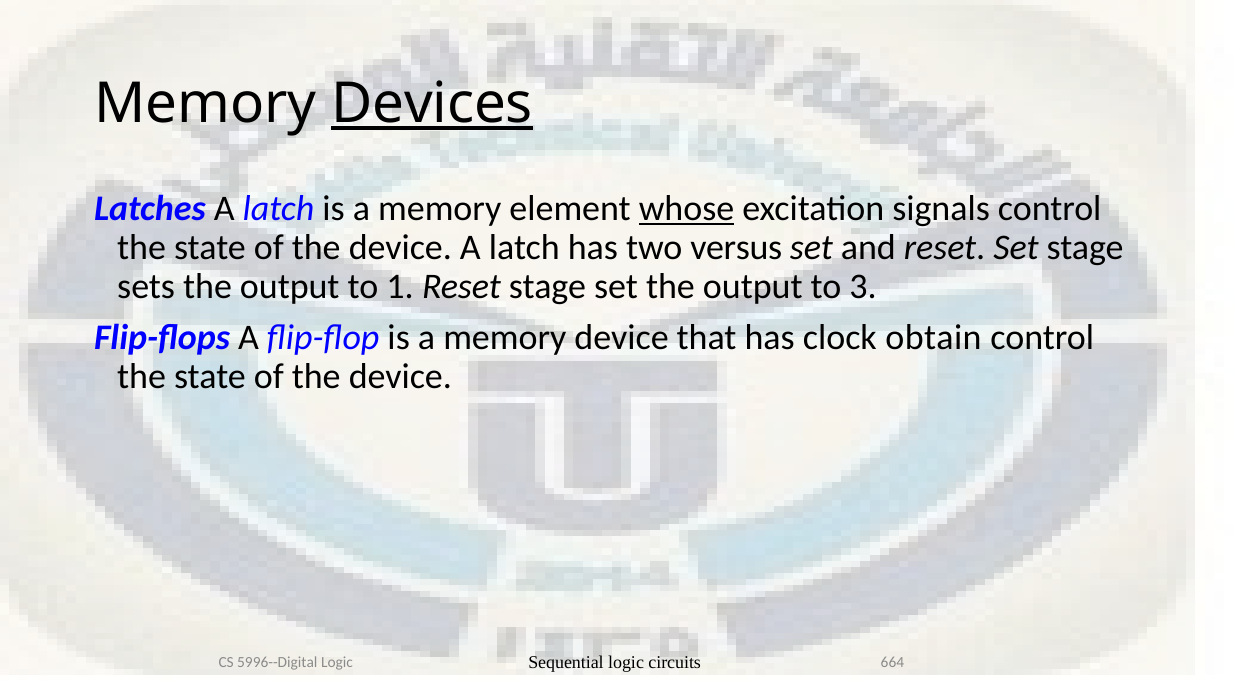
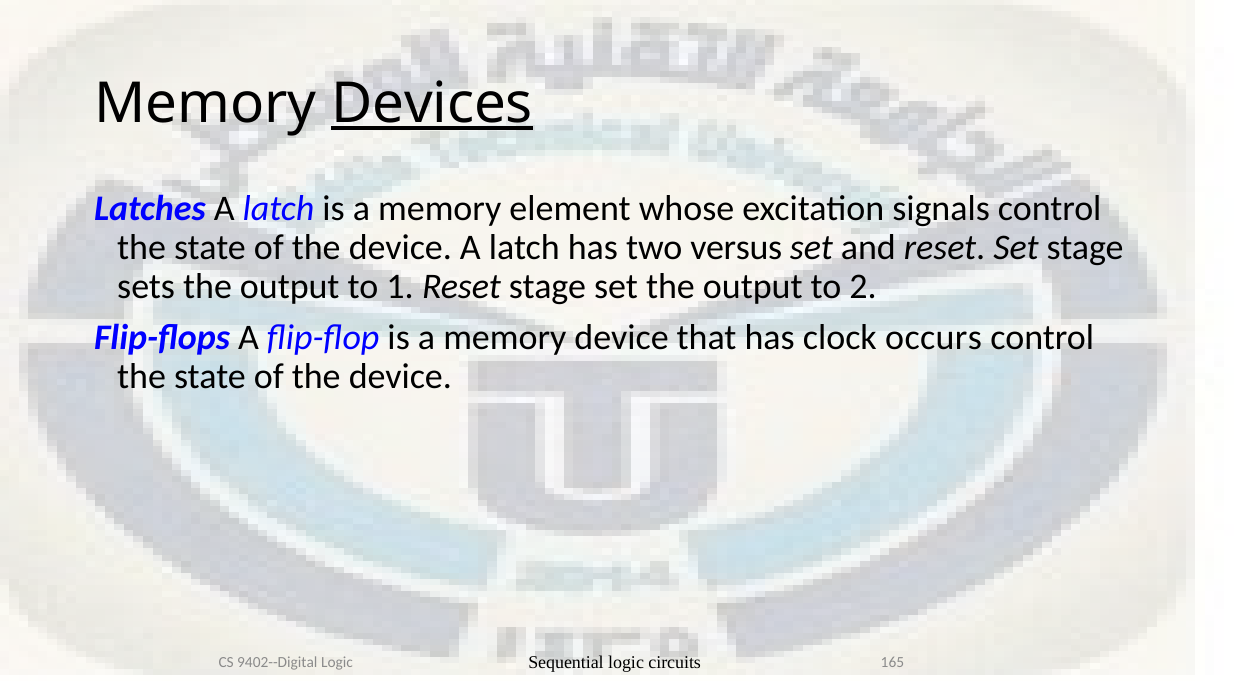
whose underline: present -> none (686, 209)
3: 3 -> 2 (863, 286)
obtain: obtain -> occurs (934, 338)
664: 664 -> 165 (892, 663)
5996--Digital: 5996--Digital -> 9402--Digital (277, 663)
